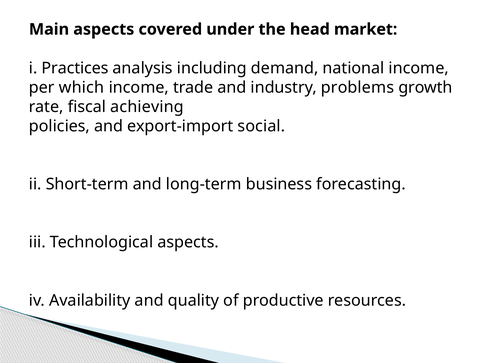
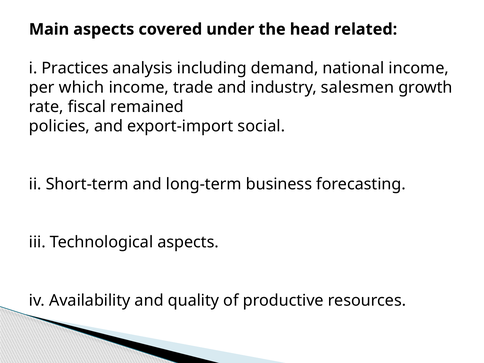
market: market -> related (366, 29)
problems: problems -> salesmen (357, 87)
achieving: achieving -> remained (147, 107)
